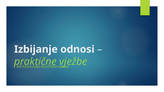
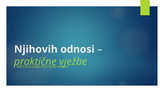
Izbijanje: Izbijanje -> Njihovih (36, 49)
